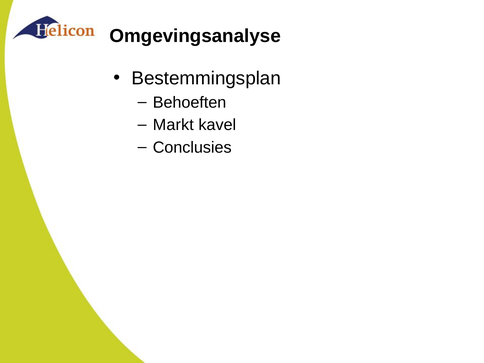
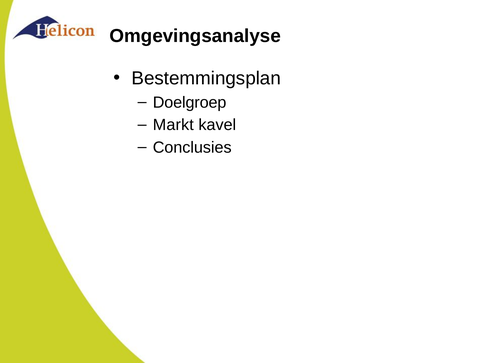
Behoeften: Behoeften -> Doelgroep (190, 102)
